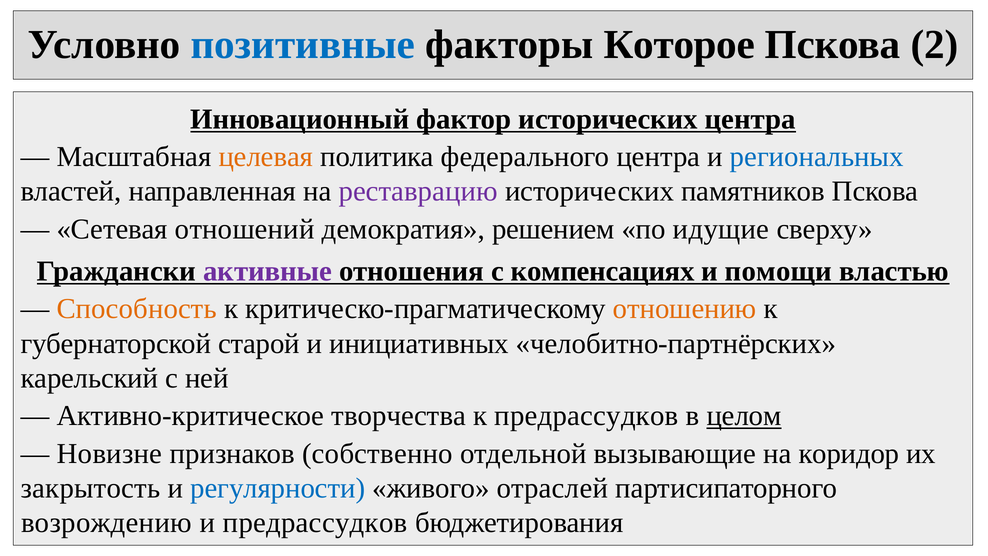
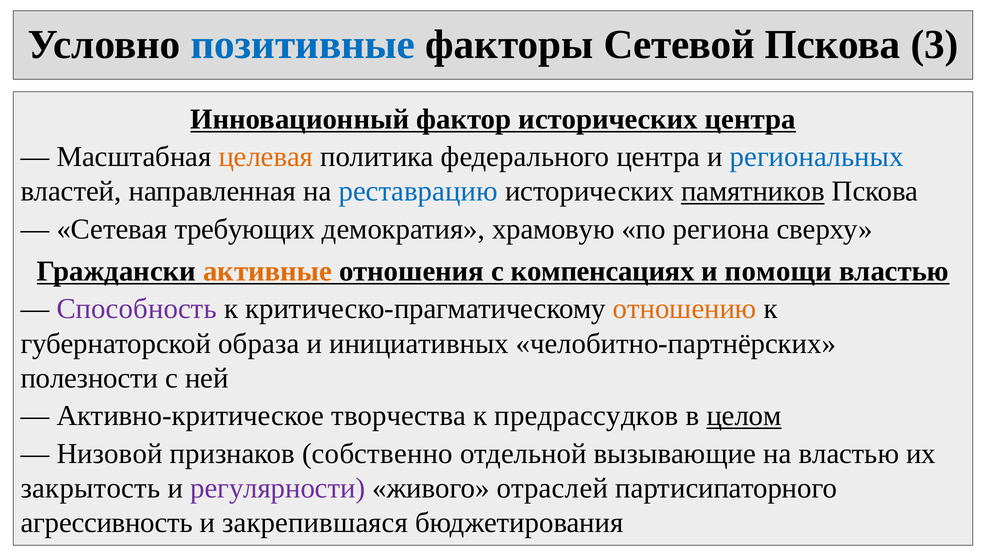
Которое: Которое -> Сетевой (679, 45)
2: 2 -> 3 (935, 45)
реставрацию colour: purple -> blue (418, 191)
памятников underline: none -> present (753, 191)
отношений: отношений -> требующих (245, 229)
решением: решением -> храмовую (553, 229)
идущие: идущие -> региона (721, 229)
активные colour: purple -> orange (268, 271)
Способность colour: orange -> purple (137, 309)
старой: старой -> образа (259, 343)
карельский: карельский -> полезности (89, 378)
Новизне: Новизне -> Низовой (110, 453)
на коридор: коридор -> властью (849, 453)
регулярности colour: blue -> purple (278, 488)
возрождению: возрождению -> агрессивность (107, 523)
и предрассудков: предрассудков -> закрепившаяся (315, 523)
